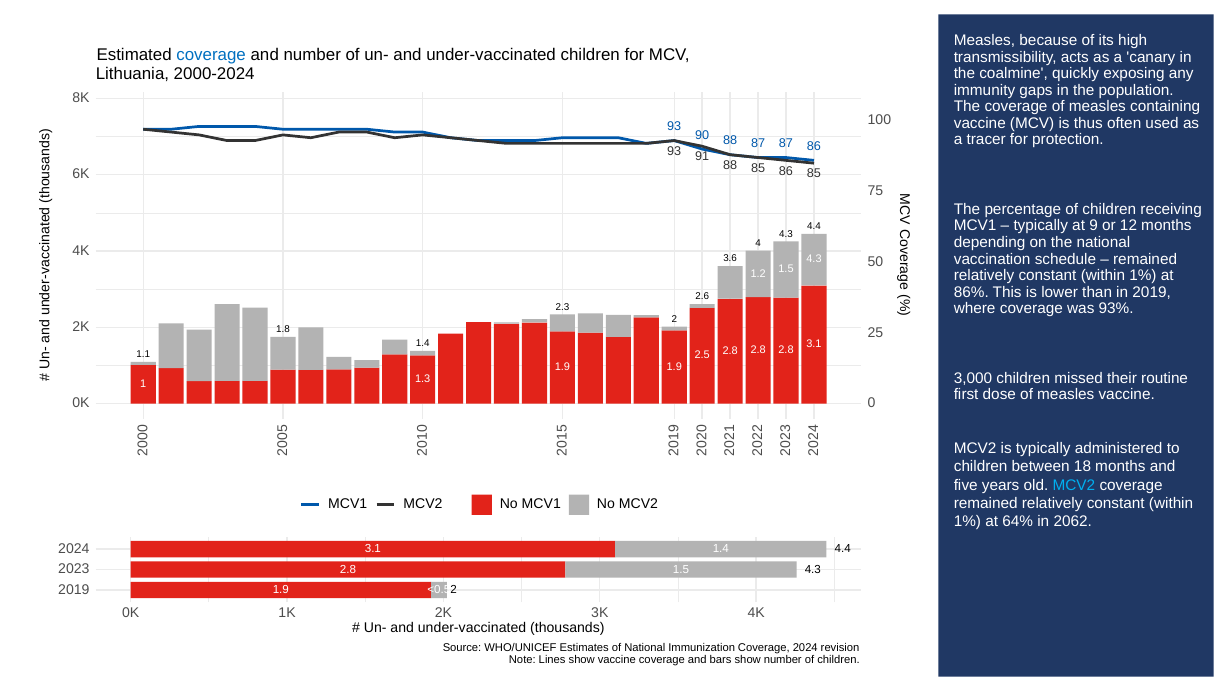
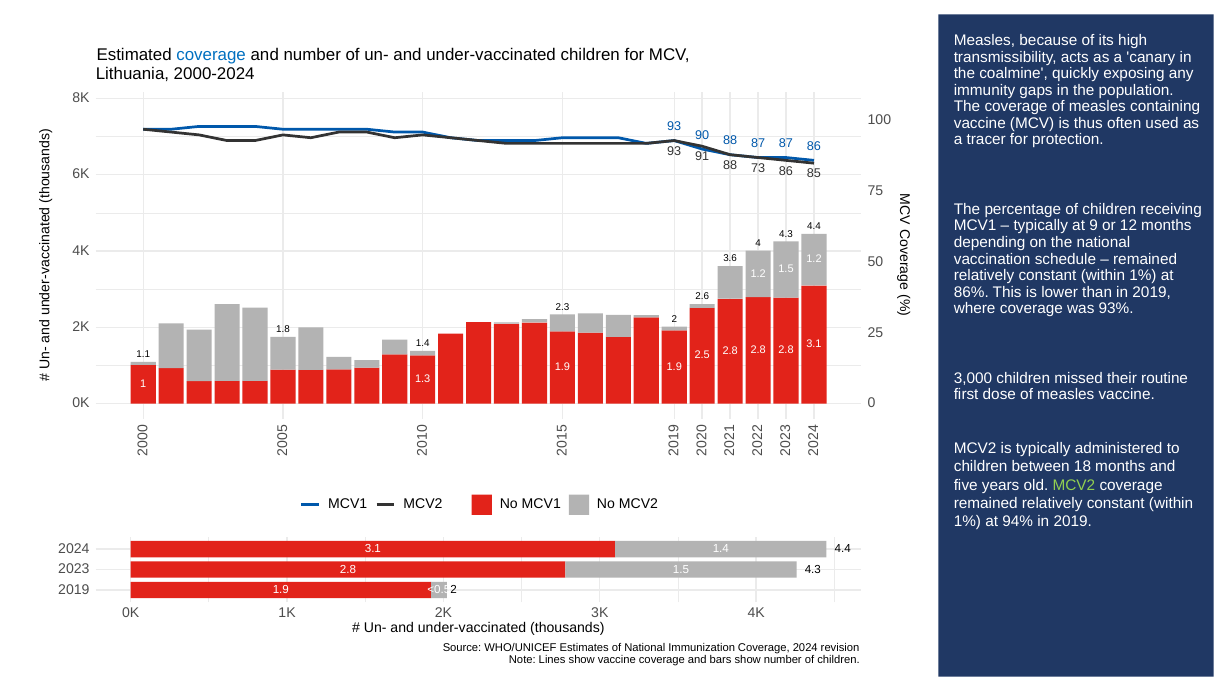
88 85: 85 -> 73 (758, 168)
4.3: 4.3 -> 1.2 (814, 259)
MCV2 colour: light blue -> light green (1074, 485)
64%: 64% -> 94% (1018, 522)
2062: 2062 -> 2019 (1073, 522)
